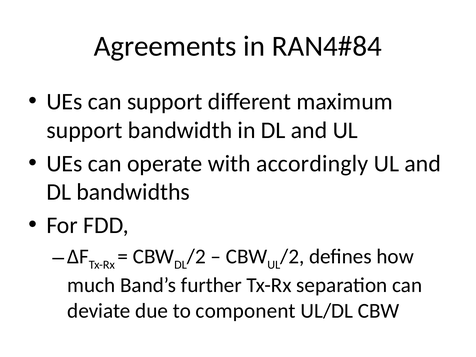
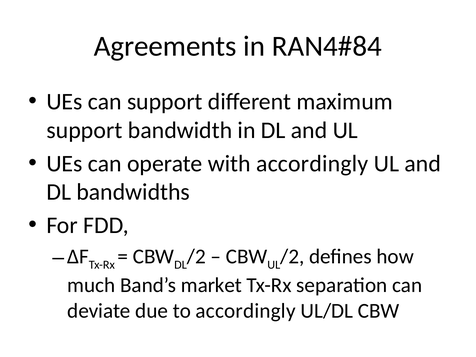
further: further -> market (211, 285)
to component: component -> accordingly (246, 311)
